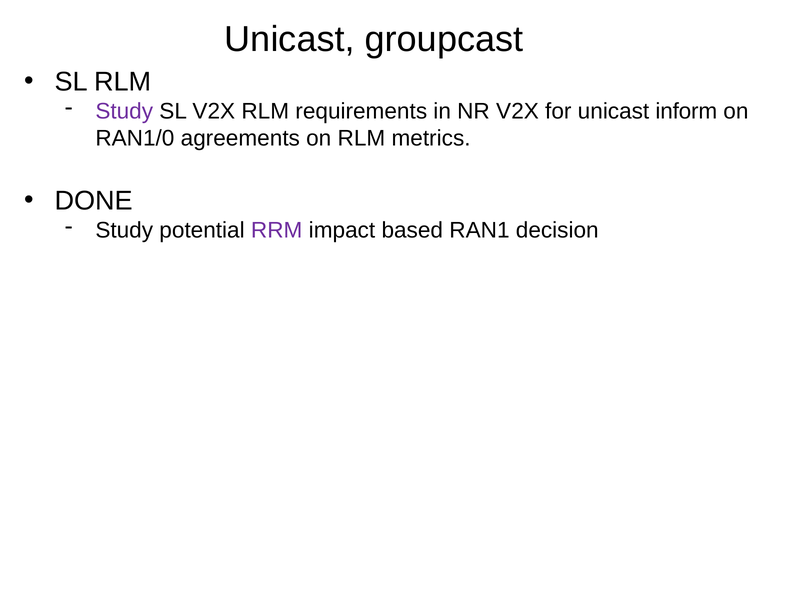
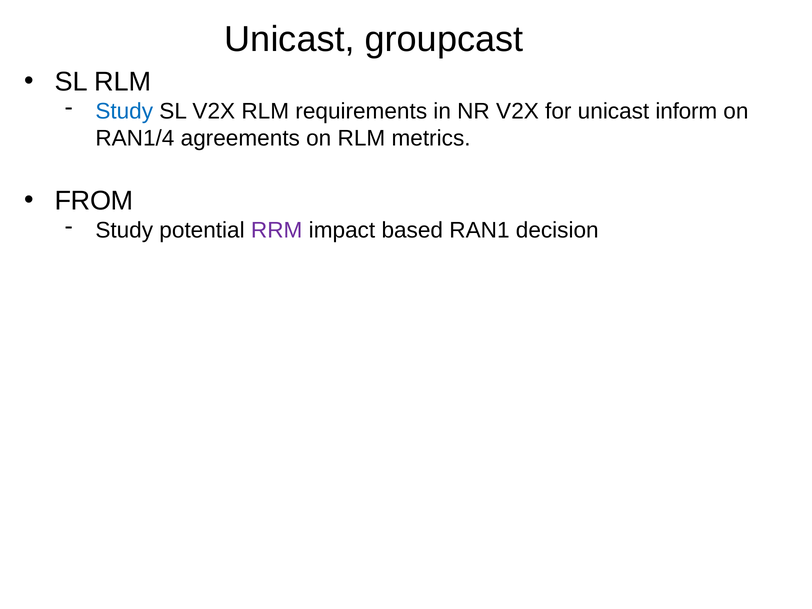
Study colour: purple -> blue (124, 111)
RAN1/0: RAN1/0 -> RAN1/4 (135, 138)
DONE: DONE -> FROM (94, 201)
